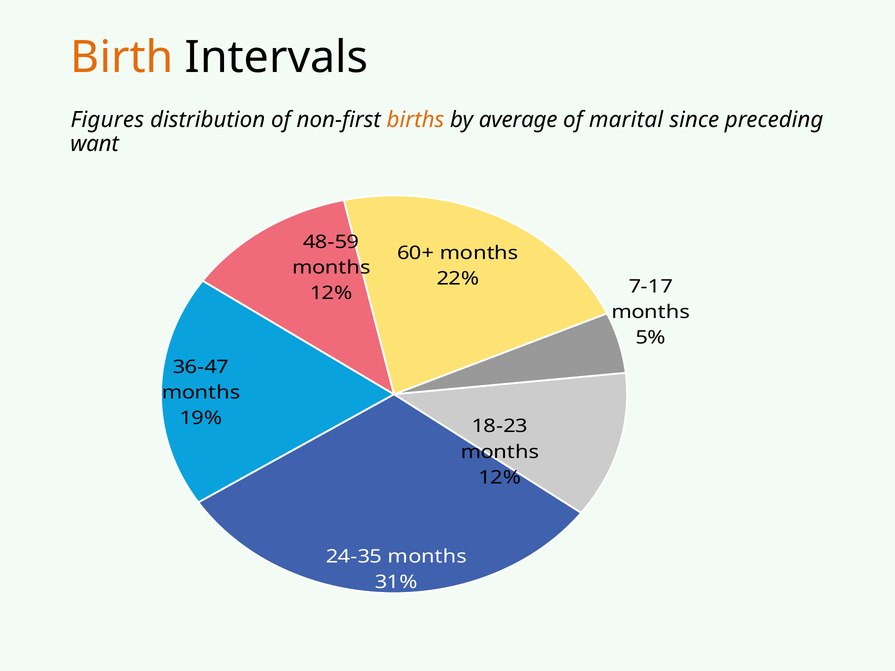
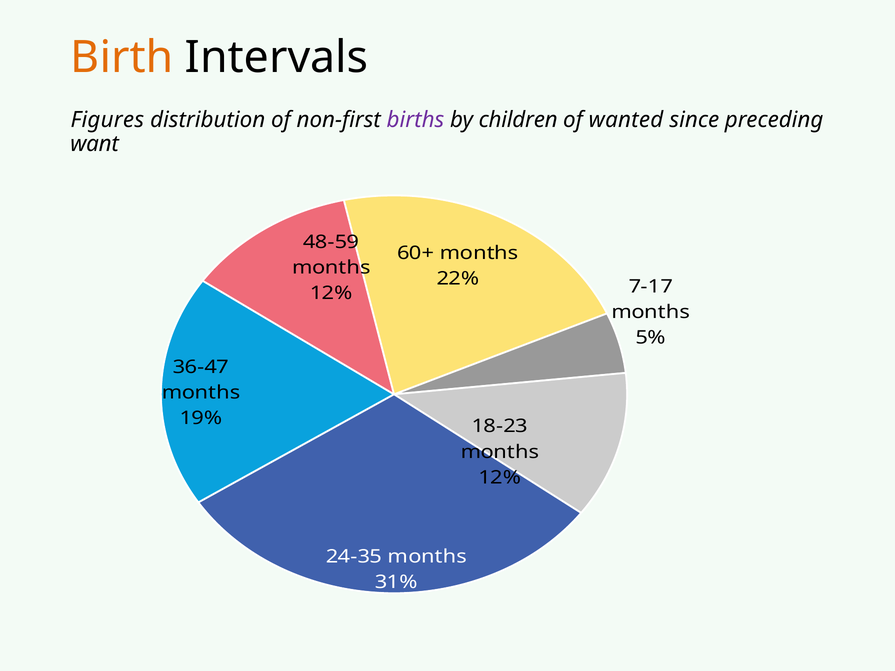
births colour: orange -> purple (415, 120)
average: average -> children (518, 120)
marital: marital -> wanted (626, 120)
